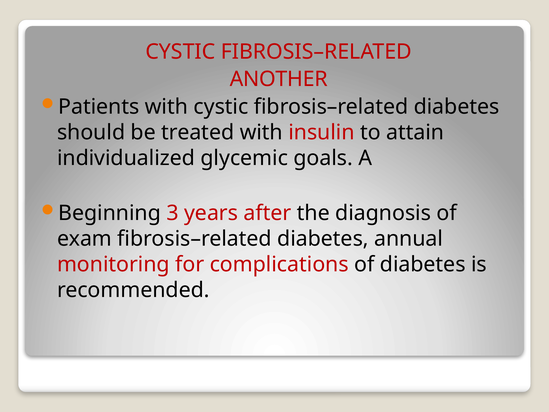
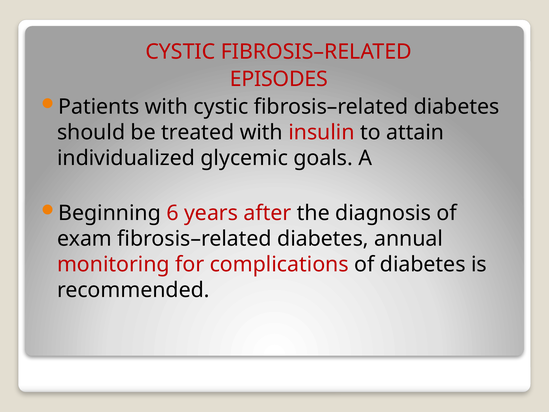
ANOTHER: ANOTHER -> EPISODES (279, 79)
3: 3 -> 6 (173, 213)
